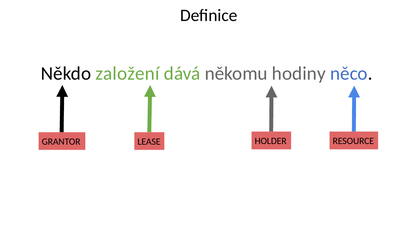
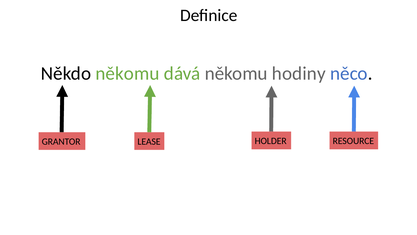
Někdo založení: založení -> někomu (127, 74)
